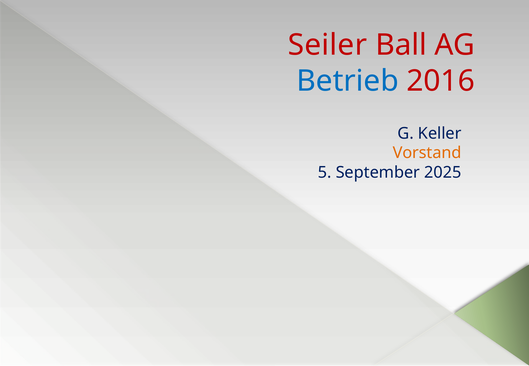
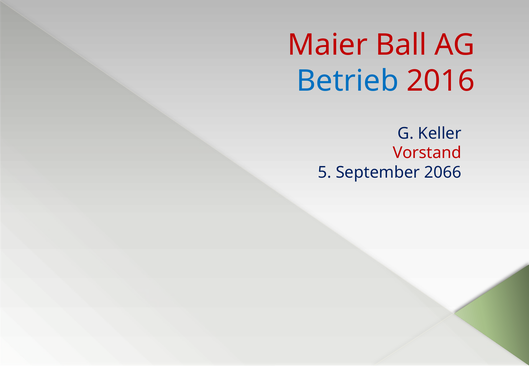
Seiler: Seiler -> Maier (328, 45)
Vorstand colour: orange -> red (427, 153)
2025: 2025 -> 2066 (443, 173)
